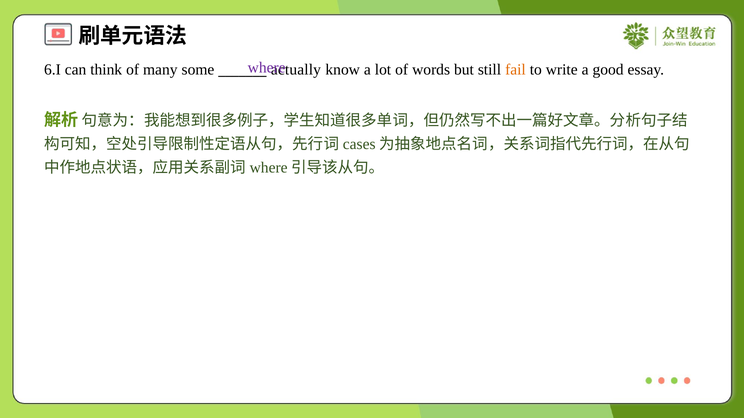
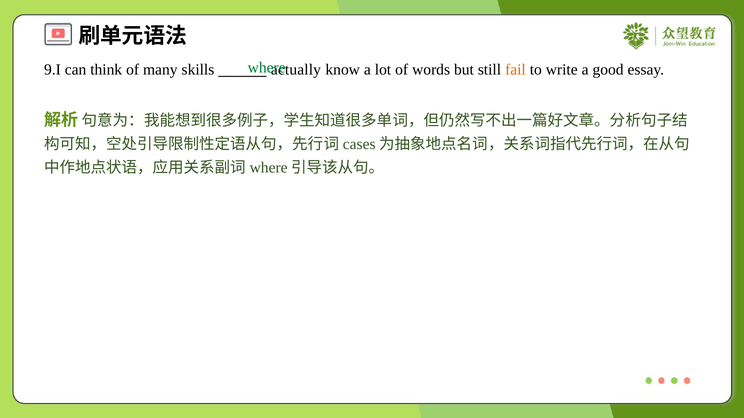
where colour: purple -> green (267, 68)
6.I: 6.I -> 9.I (52, 70)
some: some -> skills (198, 70)
